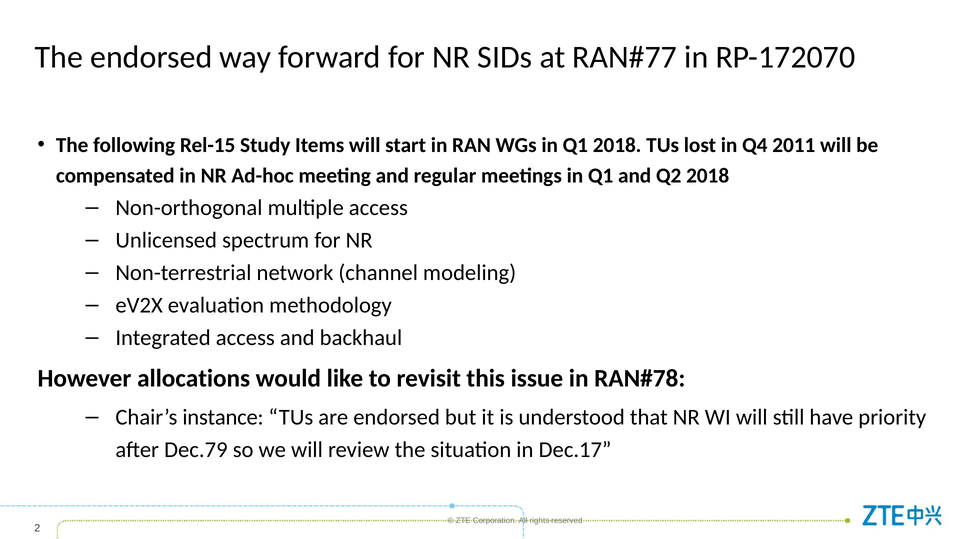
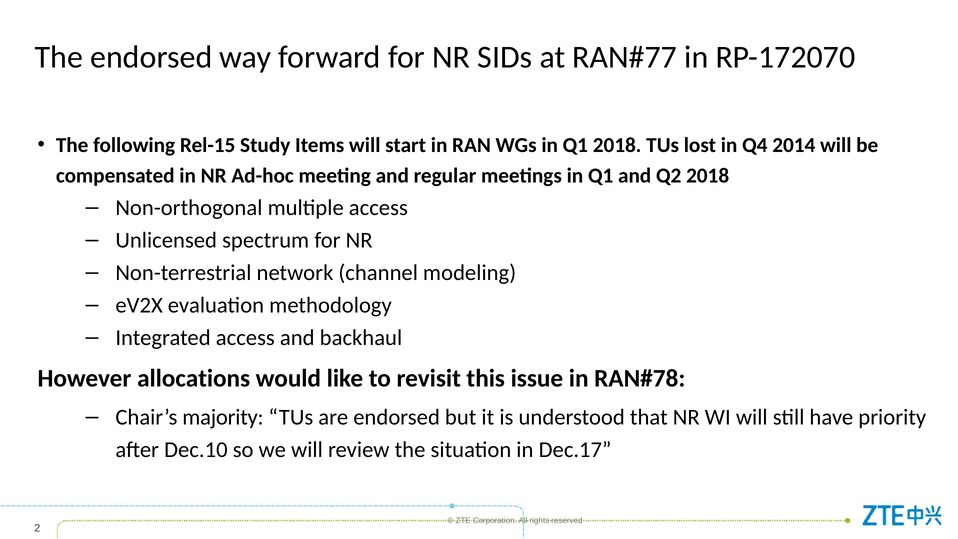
2011: 2011 -> 2014 (794, 145)
instance: instance -> majority (223, 417)
Dec.79: Dec.79 -> Dec.10 (196, 450)
